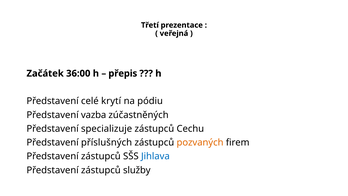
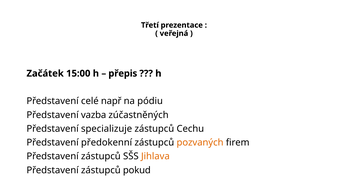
36:00: 36:00 -> 15:00 (78, 73)
krytí: krytí -> např (111, 101)
příslušných: příslušných -> předokenní (107, 142)
Jihlava colour: blue -> orange (155, 156)
služby: služby -> pokud (137, 170)
